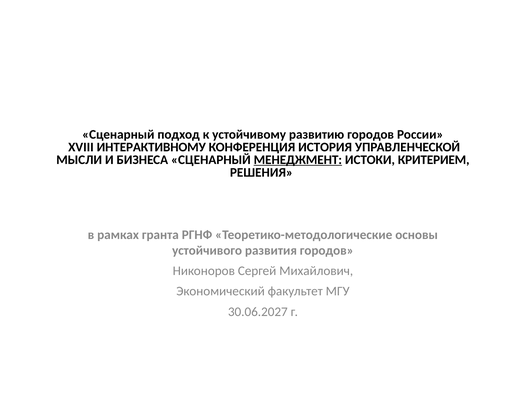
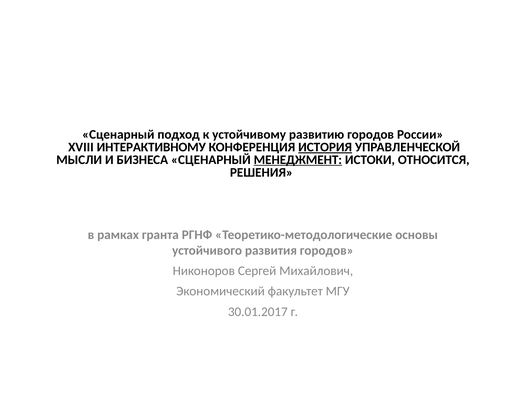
ИСТОРИЯ underline: none -> present (325, 147)
КРИТЕРИЕМ: КРИТЕРИЕМ -> ОТНОСИТСЯ (434, 160)
30.06.2027: 30.06.2027 -> 30.01.2017 (258, 312)
